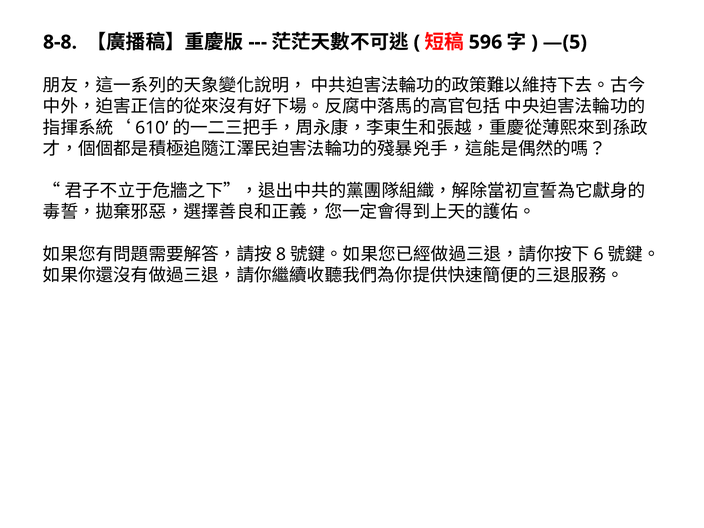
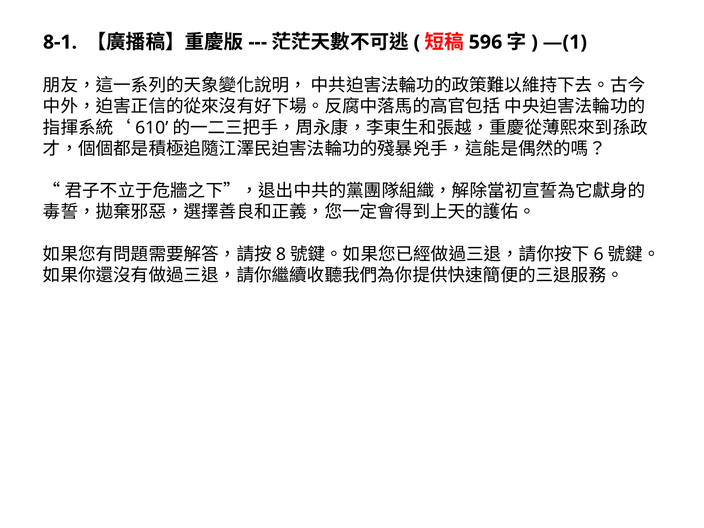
8-8: 8-8 -> 8-1 (60, 42)
—(5: —(5 -> —(1 (565, 42)
